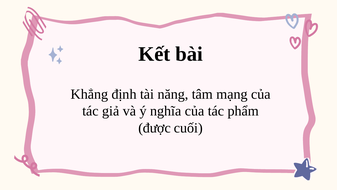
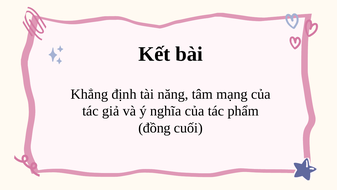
được: được -> đồng (155, 128)
